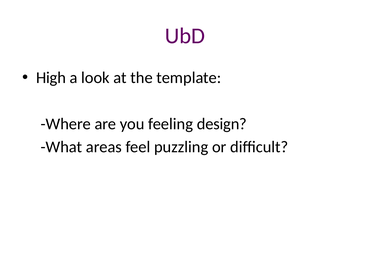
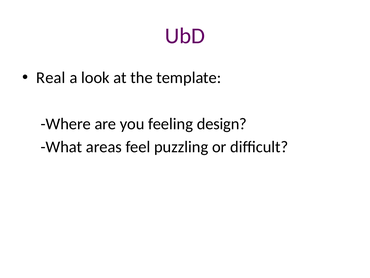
High: High -> Real (51, 78)
